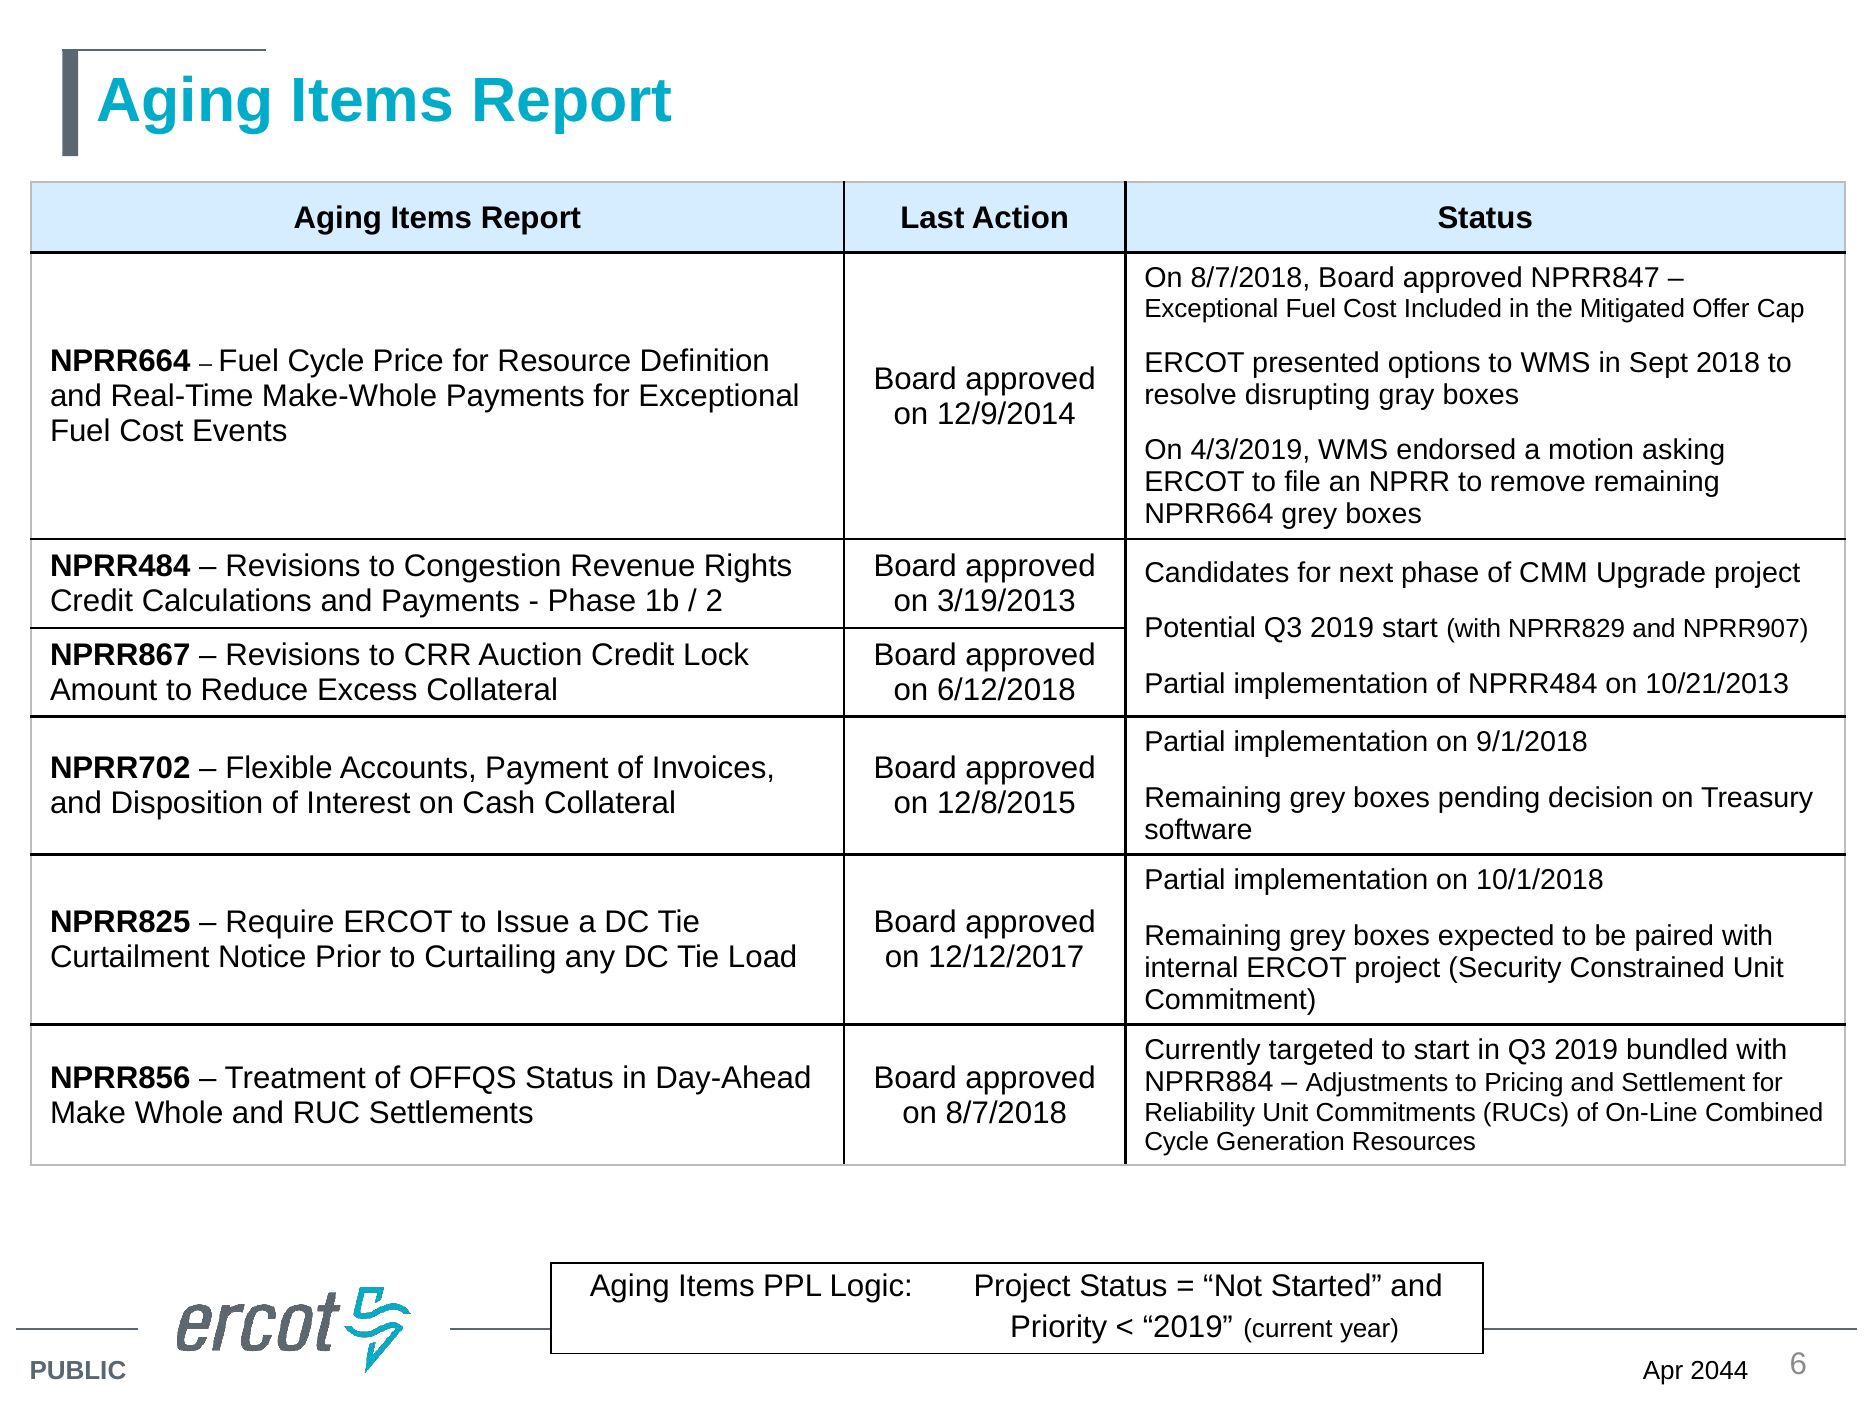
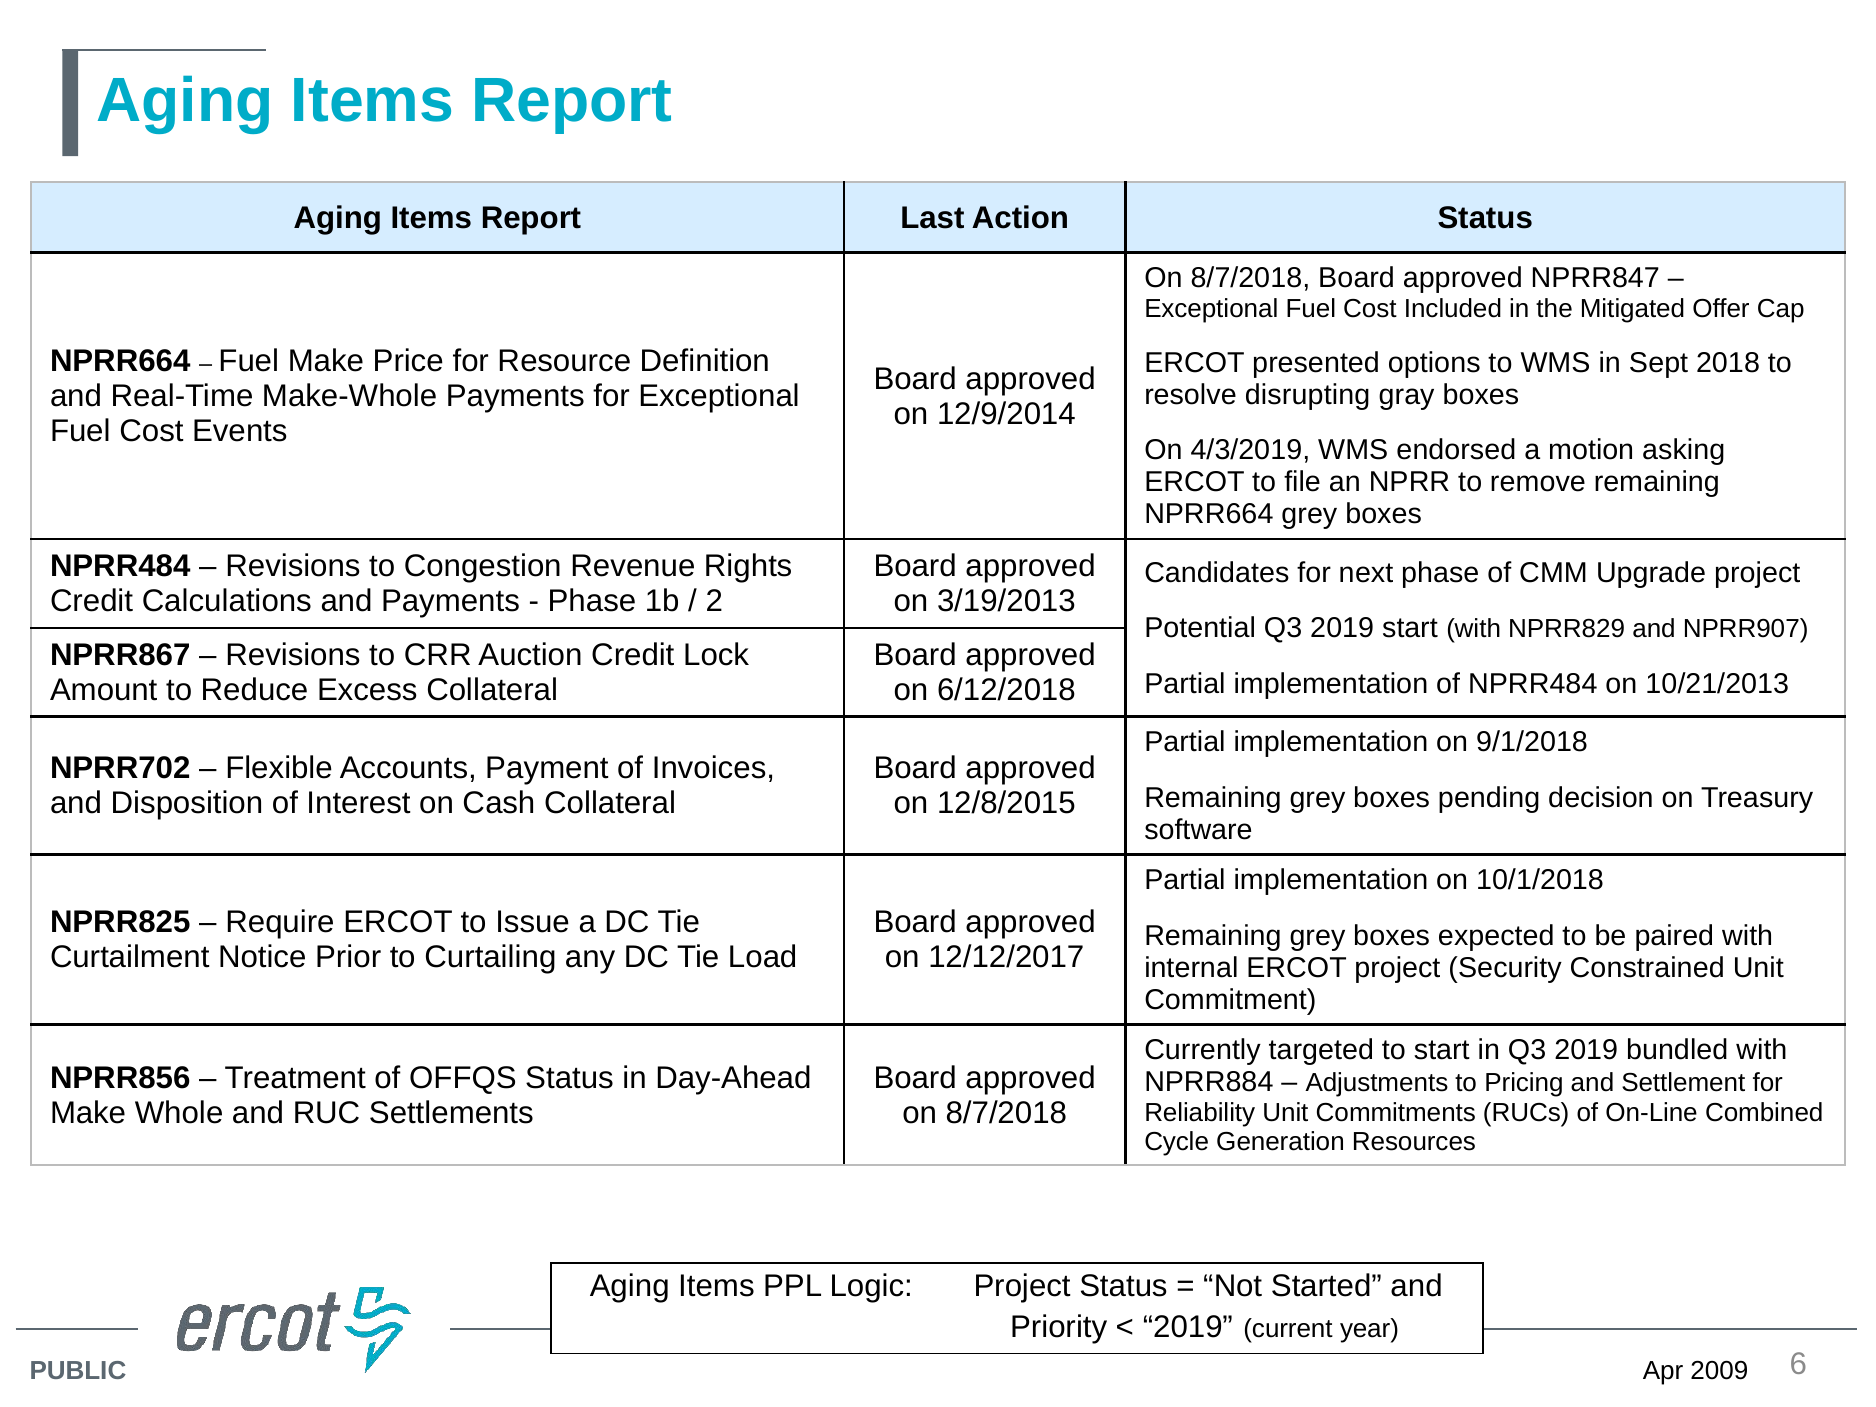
Fuel Cycle: Cycle -> Make (326, 361)
2044: 2044 -> 2009 (1719, 1371)
